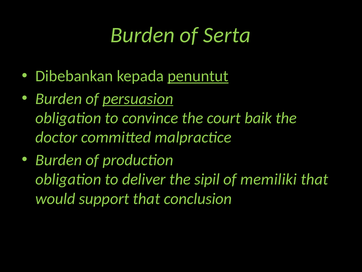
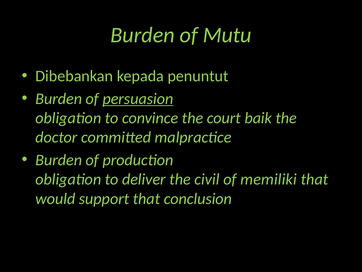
Serta: Serta -> Mutu (227, 35)
penuntut underline: present -> none (198, 76)
sipil: sipil -> civil (207, 179)
